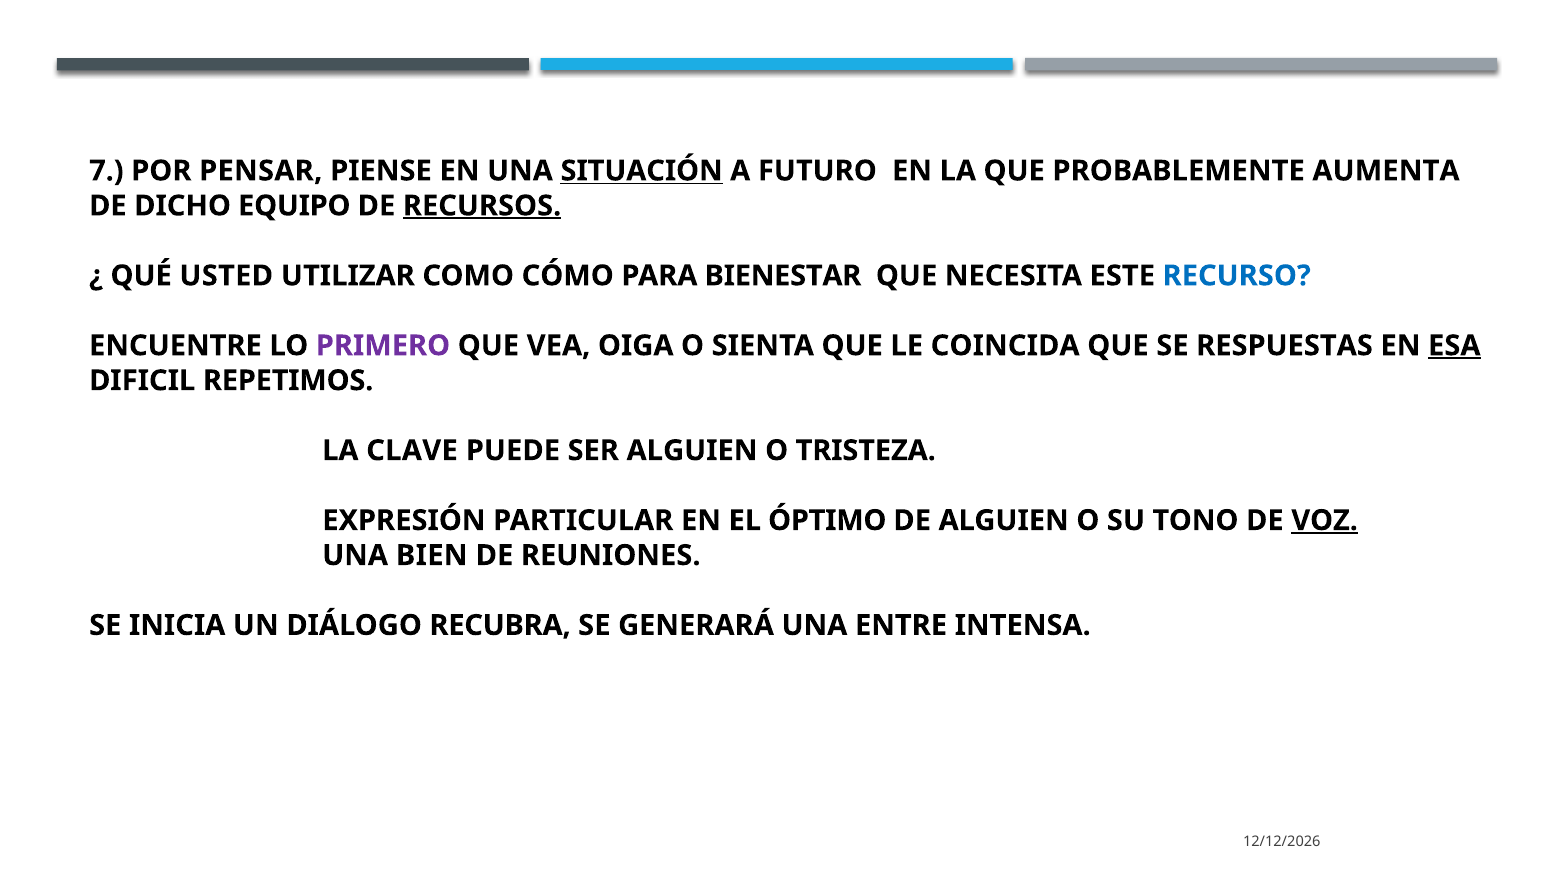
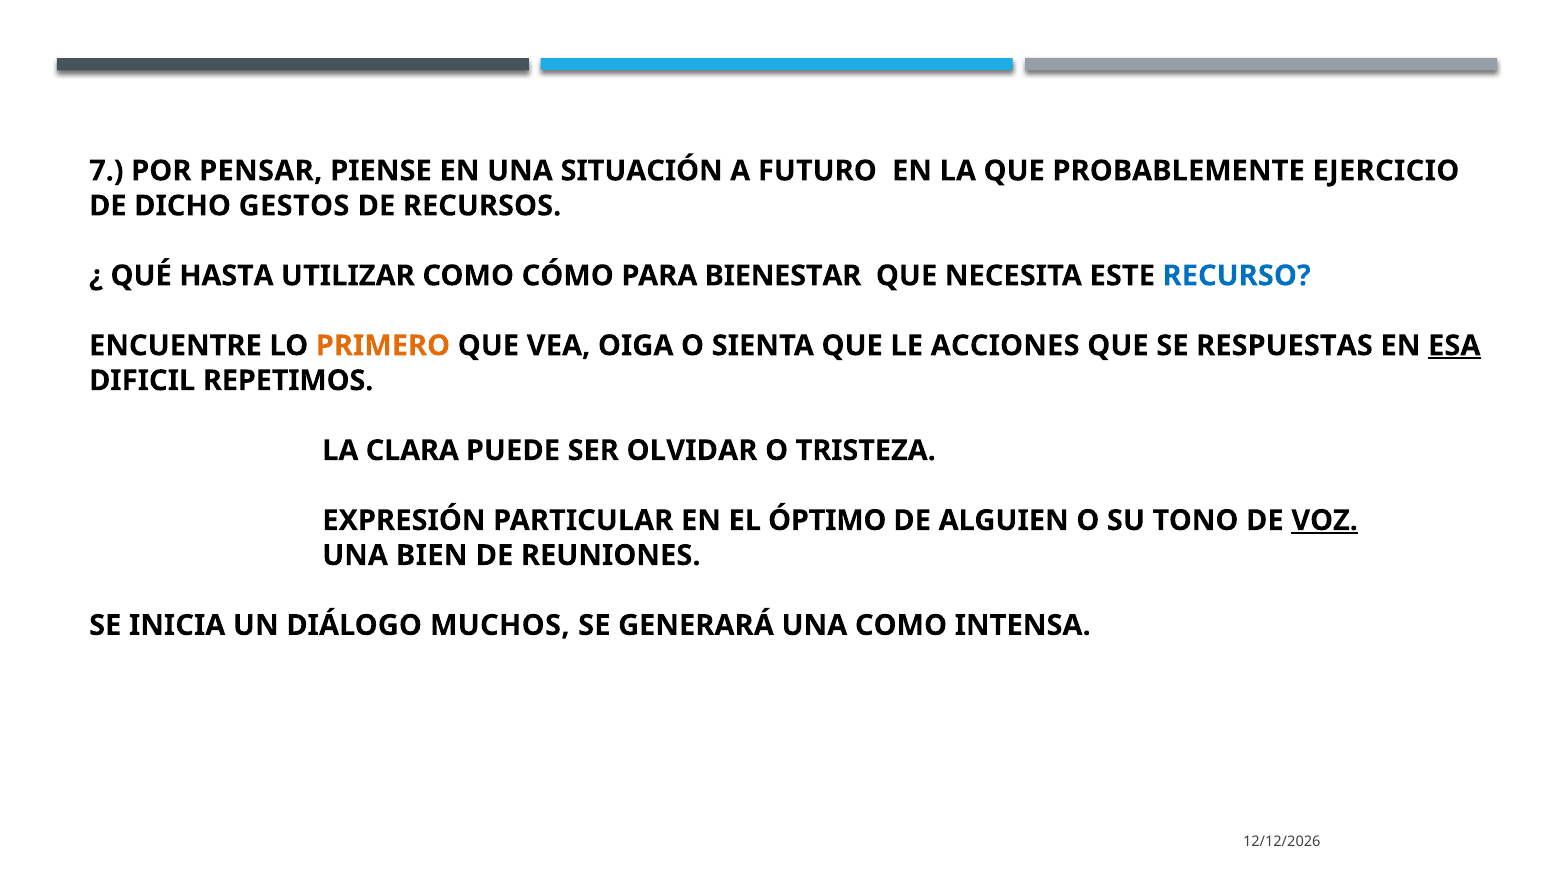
SITUACIÓN underline: present -> none (642, 171)
AUMENTA: AUMENTA -> EJERCICIO (1386, 171)
EQUIPO: EQUIPO -> GESTOS (294, 206)
RECURSOS underline: present -> none (482, 206)
USTED: USTED -> HASTA (227, 276)
PRIMERO colour: purple -> orange (383, 346)
COINCIDA: COINCIDA -> ACCIONES (1005, 346)
CLAVE: CLAVE -> CLARA (412, 451)
SER ALGUIEN: ALGUIEN -> OLVIDAR (692, 451)
RECUBRA: RECUBRA -> MUCHOS (500, 625)
UNA ENTRE: ENTRE -> COMO (901, 625)
